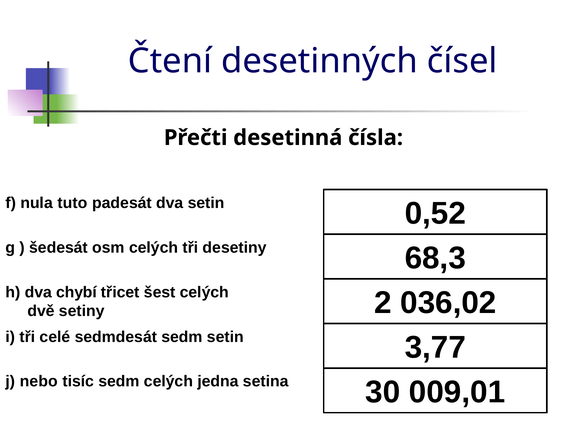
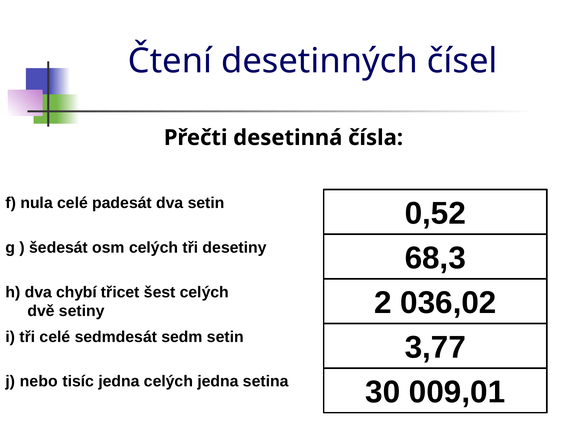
nula tuto: tuto -> celé (73, 203)
tisíc sedm: sedm -> jedna (119, 382)
